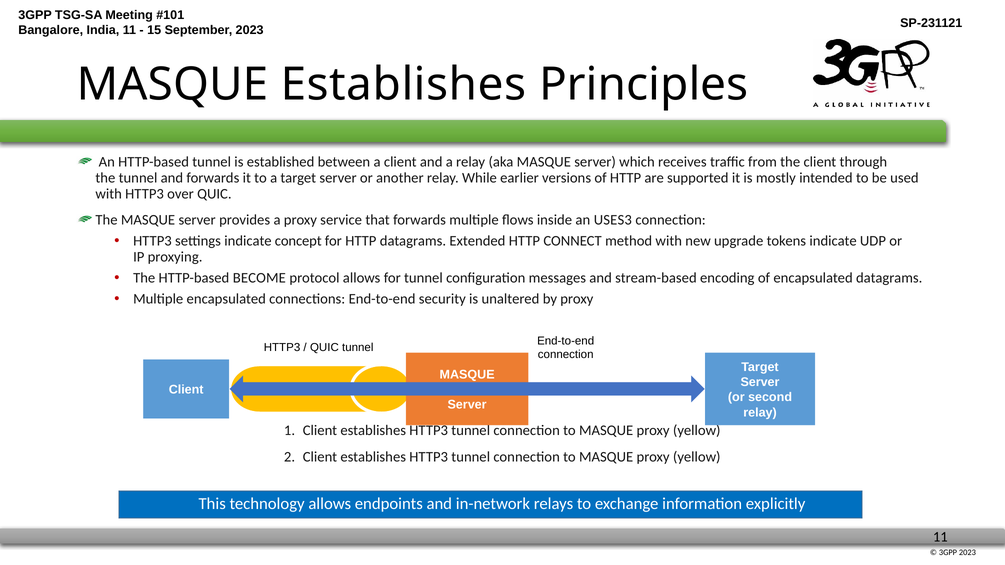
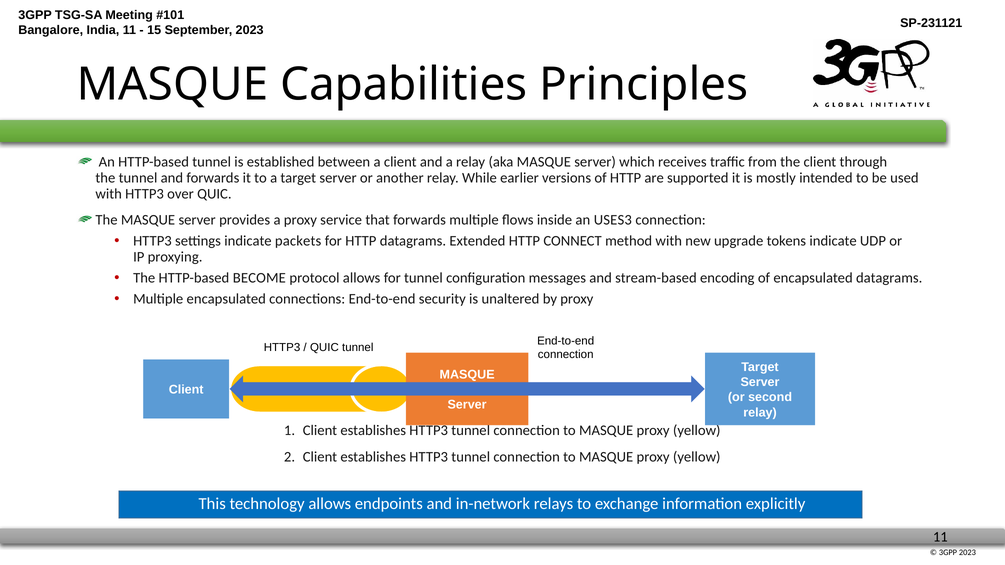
MASQUE Establishes: Establishes -> Capabilities (404, 84)
concept: concept -> packets (298, 241)
